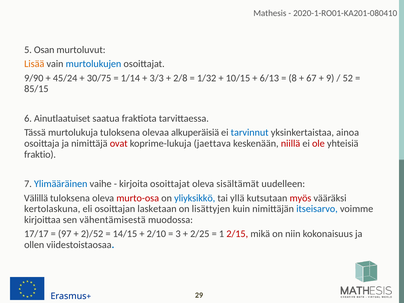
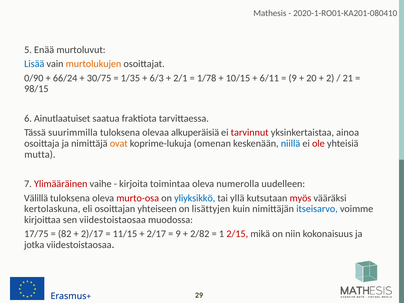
Osan: Osan -> Enää (44, 50)
Lisää colour: orange -> blue (34, 64)
murtolukujen colour: blue -> orange (94, 64)
9/90: 9/90 -> 0/90 (34, 78)
45/24: 45/24 -> 66/24 (65, 78)
1/14: 1/14 -> 1/35 (130, 78)
3/3: 3/3 -> 6/3 (157, 78)
2/8: 2/8 -> 2/1 (180, 78)
1/32: 1/32 -> 1/78 (207, 78)
6/13: 6/13 -> 6/11 (269, 78)
8: 8 -> 9 (293, 78)
67: 67 -> 20 (311, 78)
9: 9 -> 2 (330, 78)
52: 52 -> 21 (348, 78)
85/15: 85/15 -> 98/15 (36, 89)
murtolukuja: murtolukuja -> suurimmilla (73, 133)
tarvinnut colour: blue -> red (250, 133)
ovat colour: red -> orange (119, 143)
jaettava: jaettava -> omenan (212, 143)
niillä colour: red -> blue (291, 143)
fraktio: fraktio -> mutta (40, 154)
Ylimääräinen colour: blue -> red (61, 184)
kirjoita osoittajat: osoittajat -> toimintaa (170, 184)
sisältämät: sisältämät -> numerolla (238, 184)
lasketaan: lasketaan -> yhteiseen (157, 209)
sen vähentämisestä: vähentämisestä -> viidestoistaosaa (113, 220)
17/17: 17/17 -> 17/75 (36, 234)
97: 97 -> 82 (65, 234)
2)/52: 2)/52 -> 2)/17 (92, 234)
14/15: 14/15 -> 11/15 (125, 234)
2/10: 2/10 -> 2/17 (156, 234)
3: 3 -> 9 (178, 234)
2/25: 2/25 -> 2/82 (200, 234)
ollen: ollen -> jotka (34, 245)
